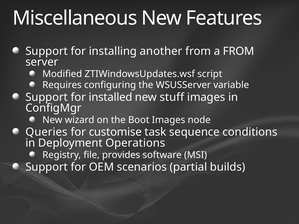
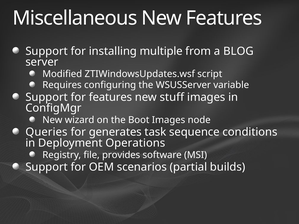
another: another -> multiple (161, 51)
a FROM: FROM -> BLOG (238, 51)
for installed: installed -> features (110, 97)
customise: customise -> generates (115, 132)
